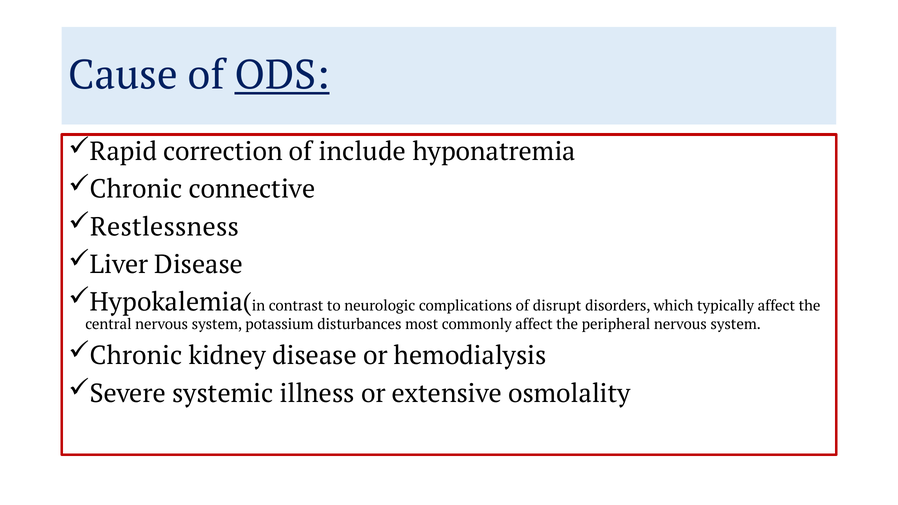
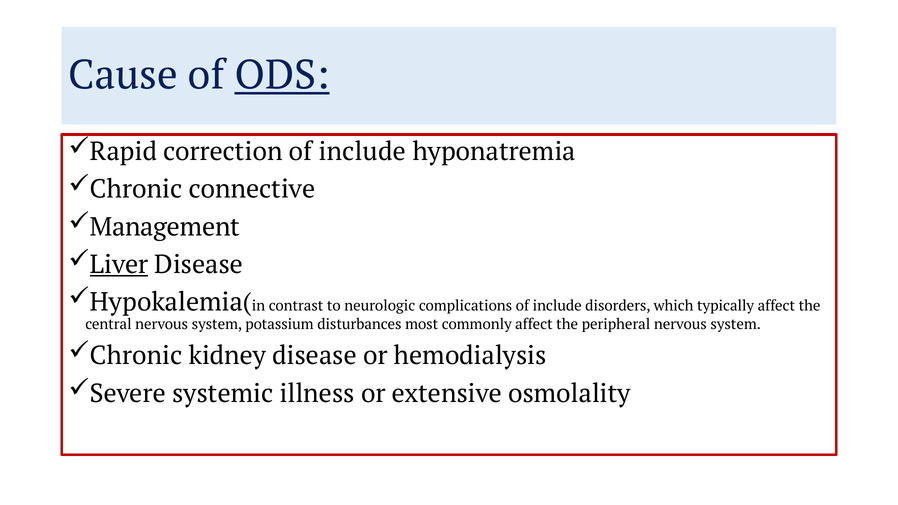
Restlessness: Restlessness -> Management (165, 227)
Liver underline: none -> present (119, 265)
complications of disrupt: disrupt -> include (557, 306)
